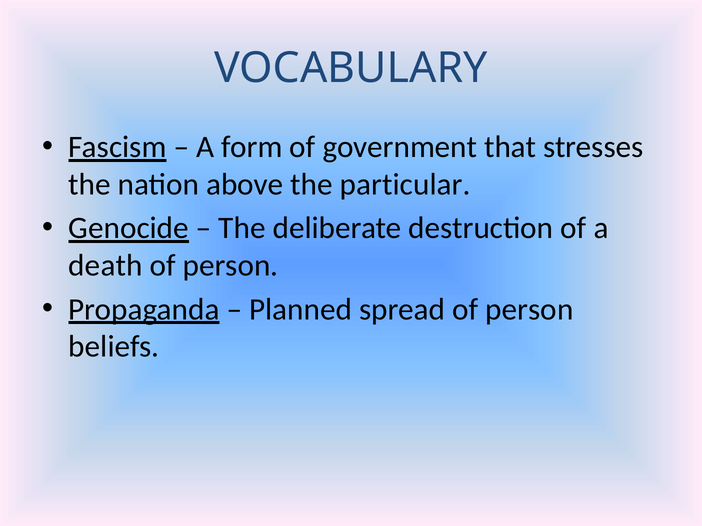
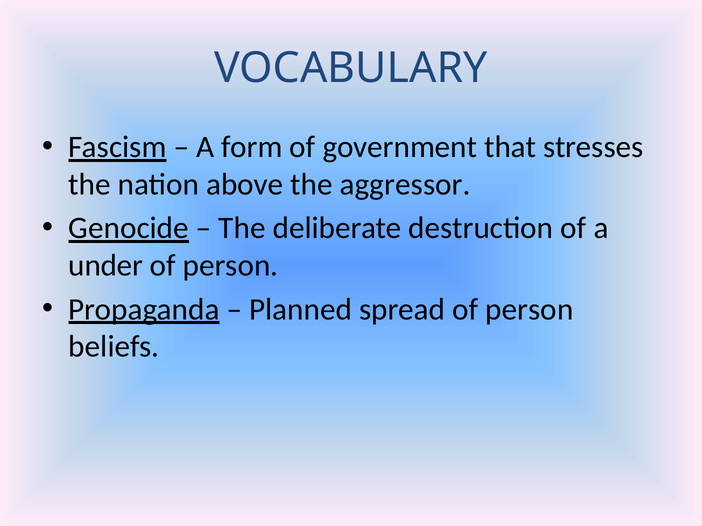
particular: particular -> aggressor (405, 185)
death: death -> under (106, 266)
